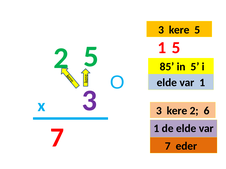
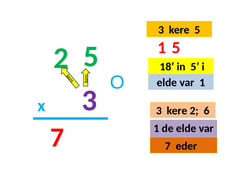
85: 85 -> 18 (167, 67)
